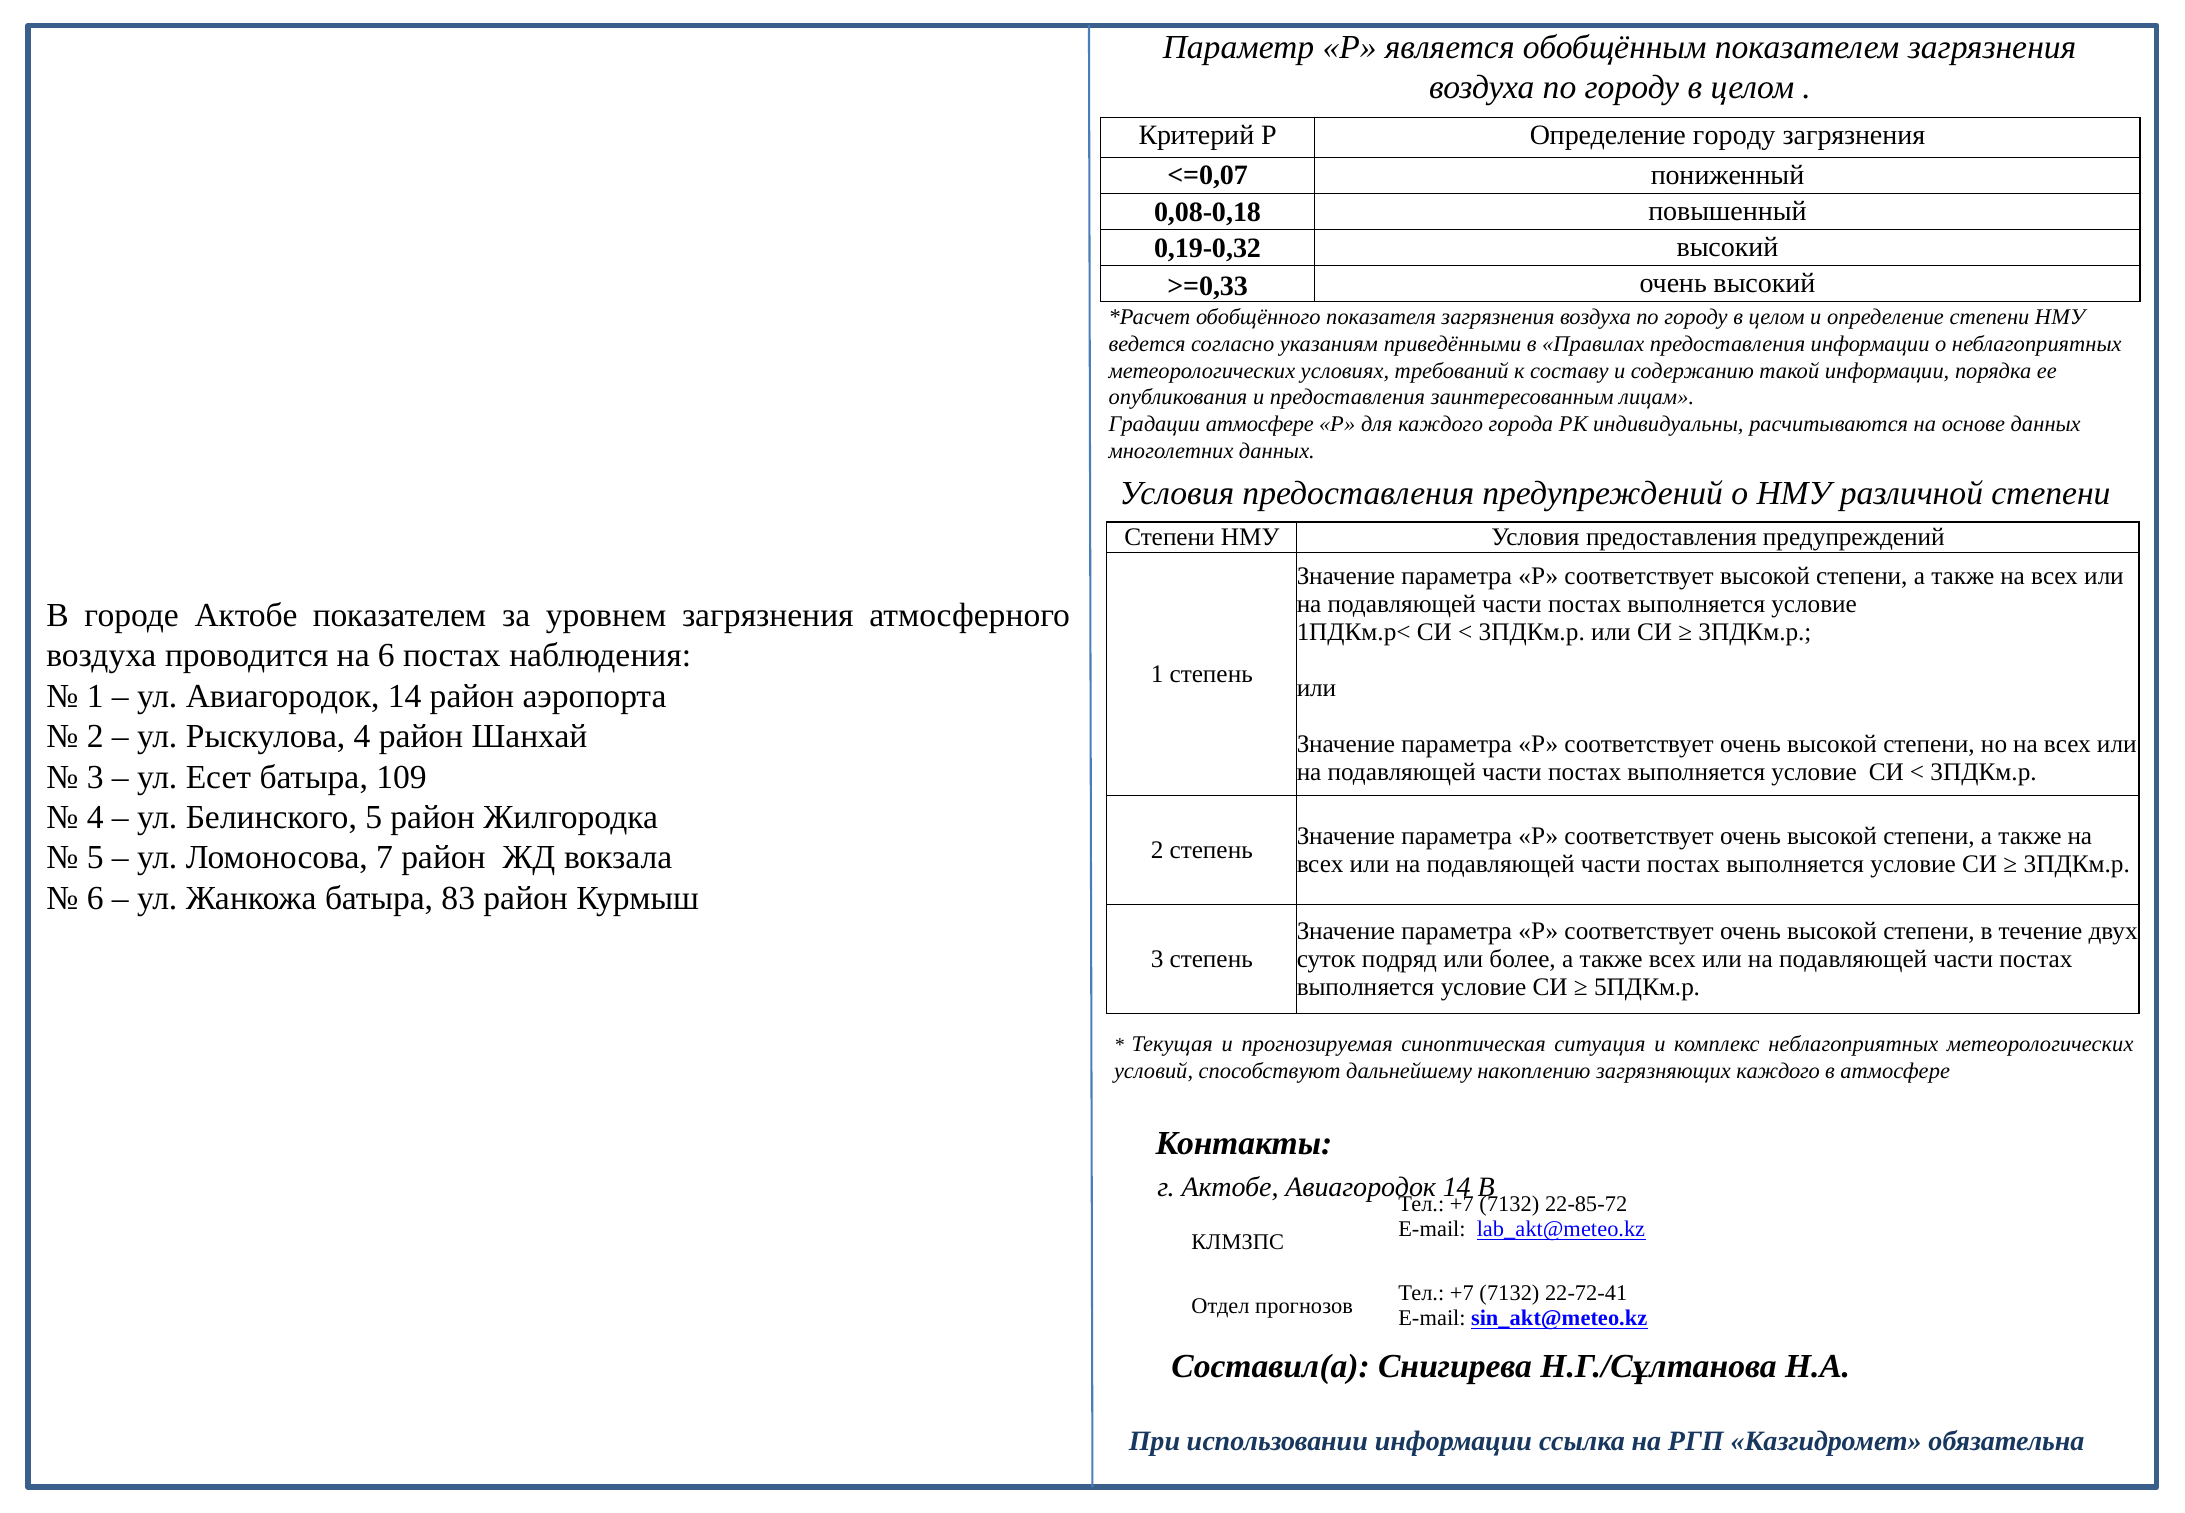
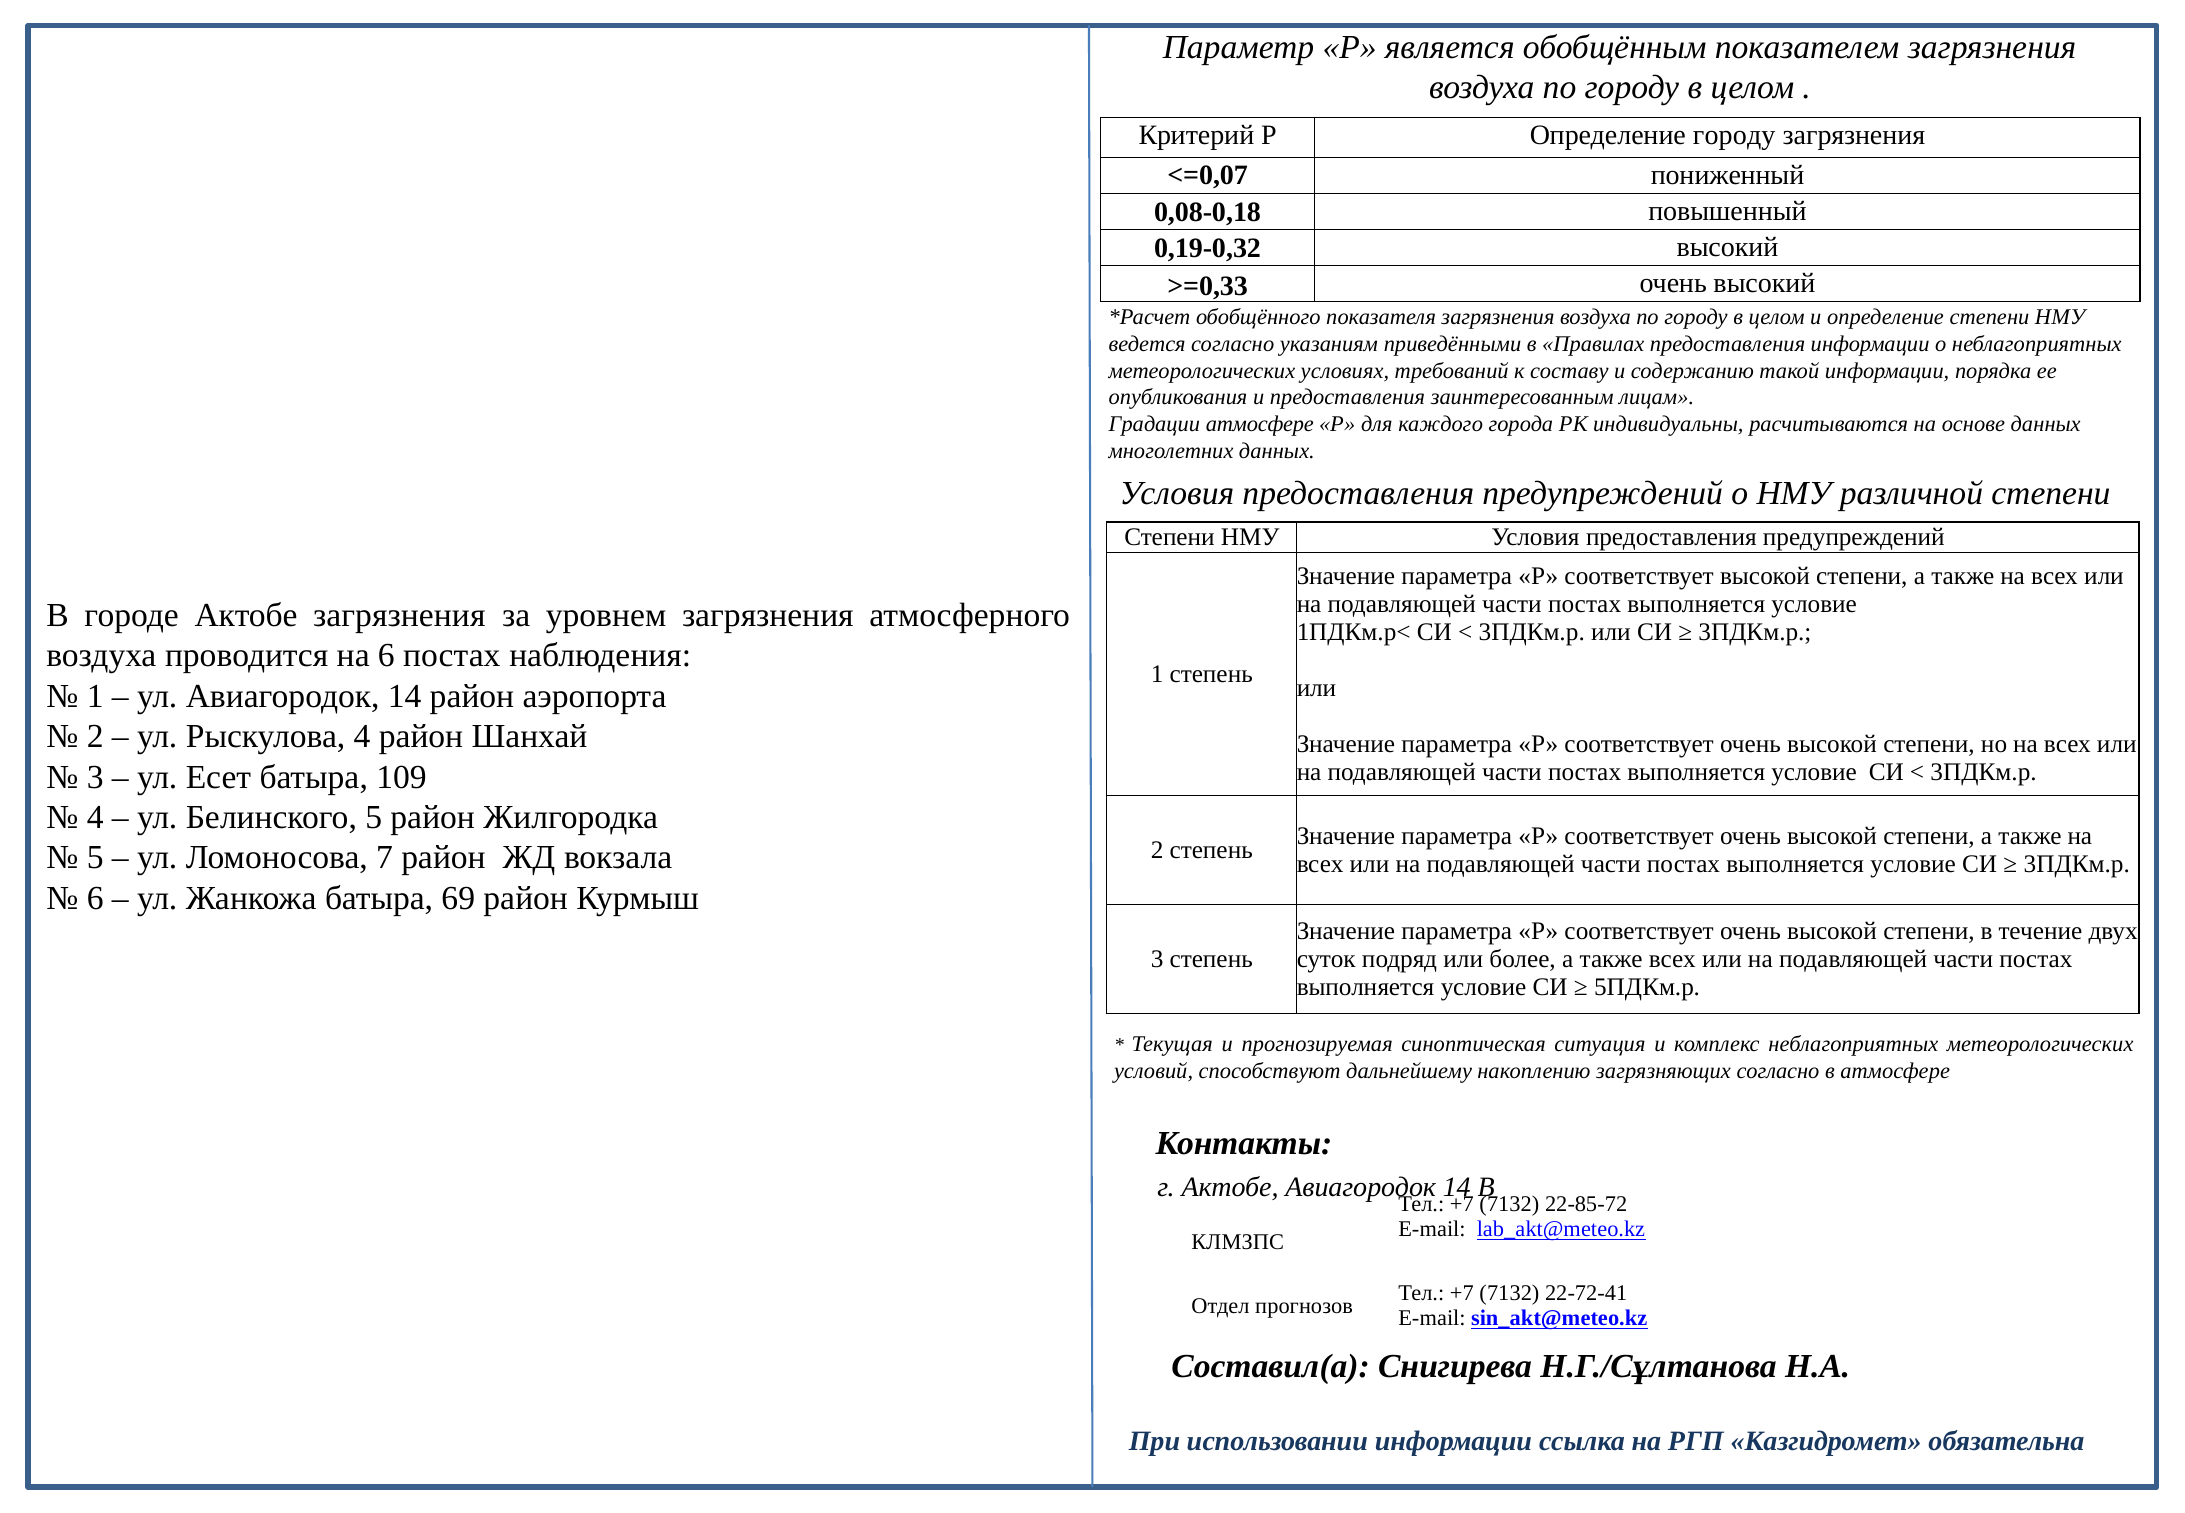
Актобе показателем: показателем -> загрязнения (399, 615)
83: 83 -> 69 (458, 898)
загрязняющих каждого: каждого -> согласно (1778, 1071)
